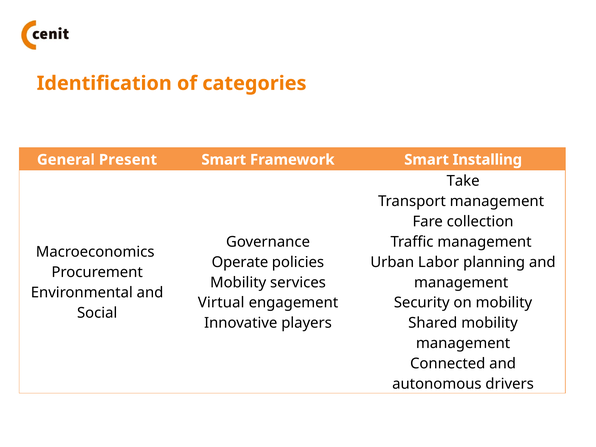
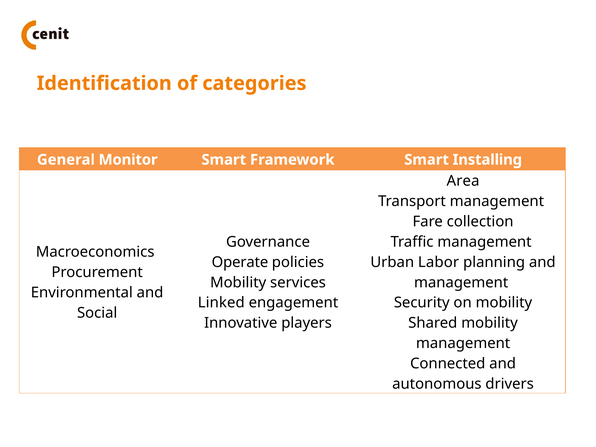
Present: Present -> Monitor (128, 160)
Take: Take -> Area (463, 181)
Virtual: Virtual -> Linked (221, 303)
